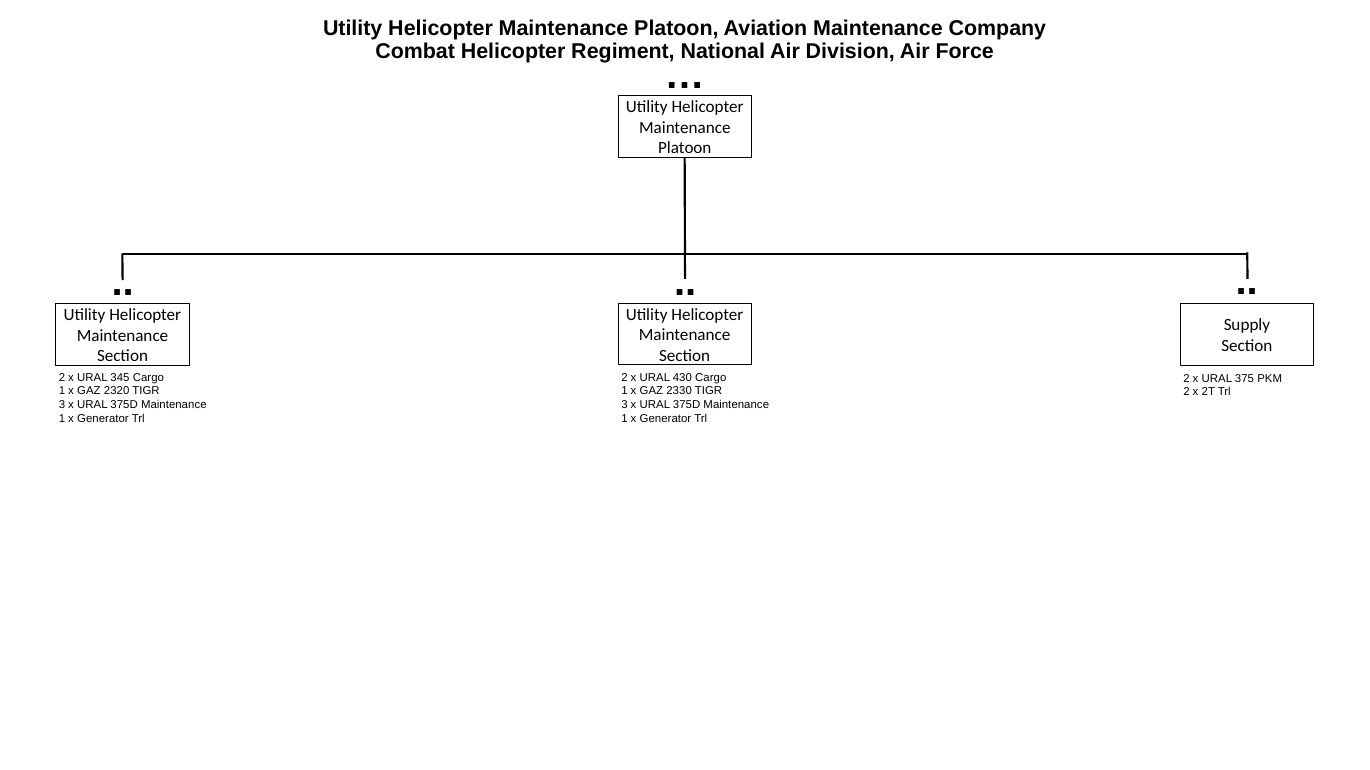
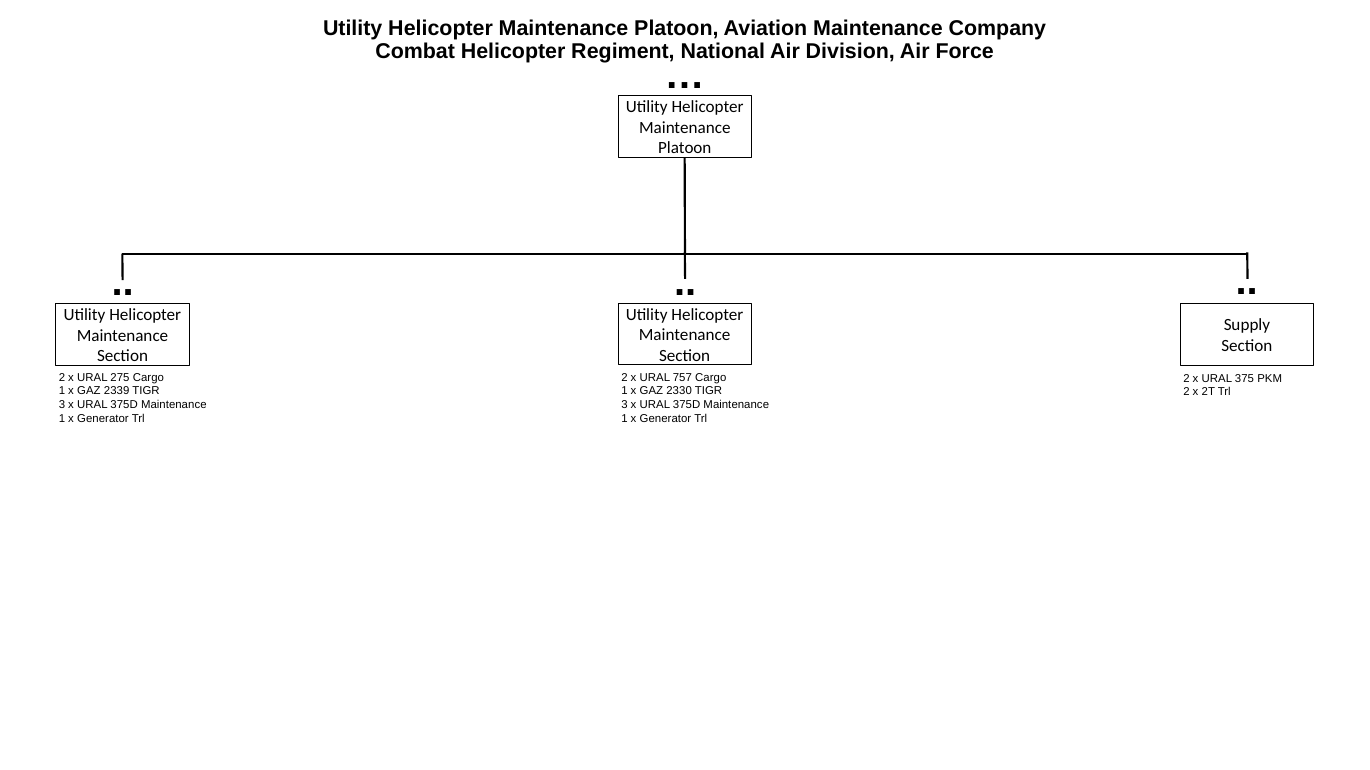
430: 430 -> 757 (682, 378)
345: 345 -> 275 (120, 378)
2320: 2320 -> 2339 (117, 391)
